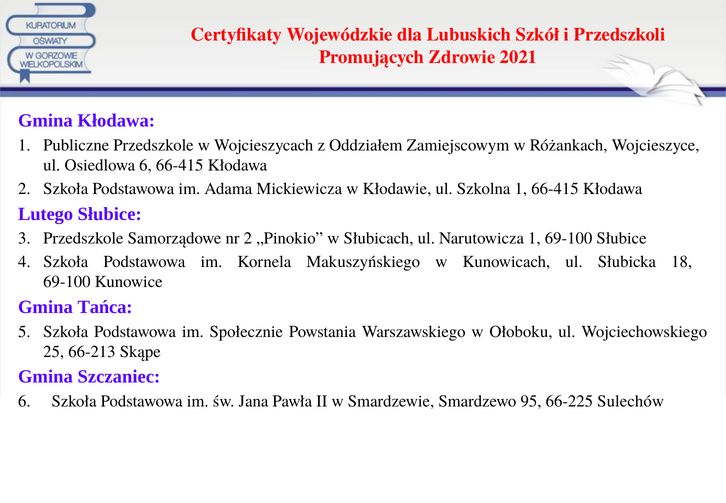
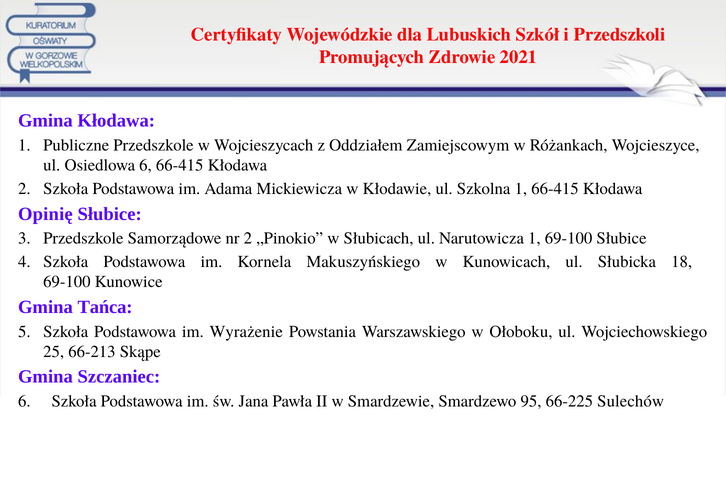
Lutego: Lutego -> Opinię (45, 214)
Społecznie: Społecznie -> Wyrażenie (246, 331)
